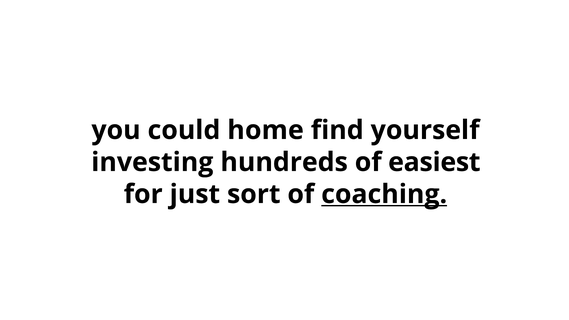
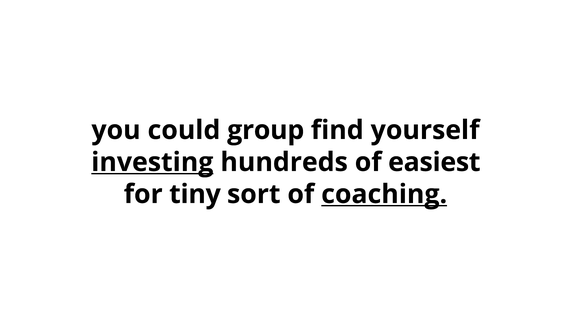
home: home -> group (266, 130)
investing underline: none -> present (152, 162)
just: just -> tiny (195, 194)
